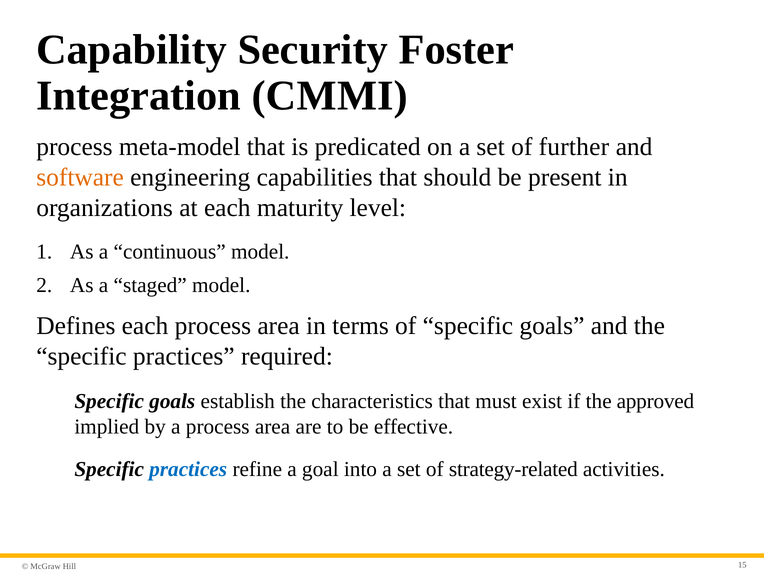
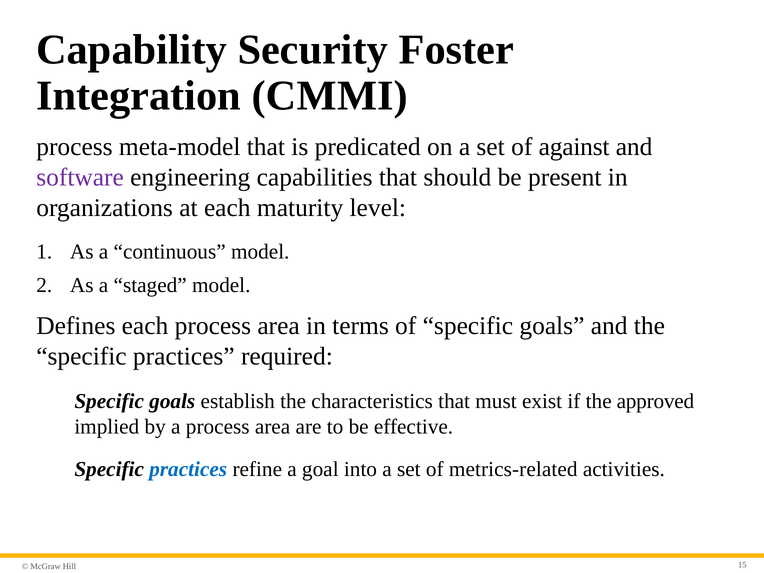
further: further -> against (574, 147)
software colour: orange -> purple (80, 177)
strategy-related: strategy-related -> metrics-related (513, 469)
